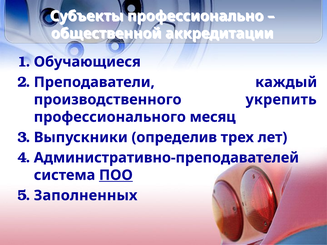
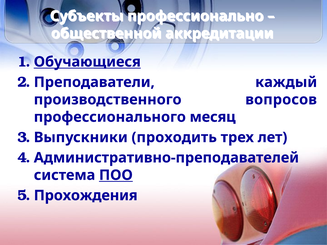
Обучающиеся underline: none -> present (87, 62)
укрепить: укрепить -> вопросов (281, 100)
определив: определив -> проходить (174, 137)
Заполненных: Заполненных -> Прохождения (86, 196)
